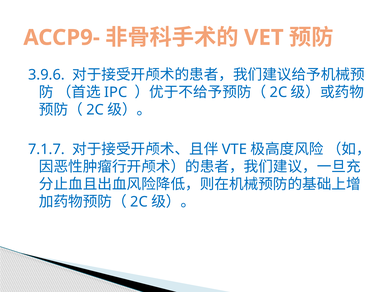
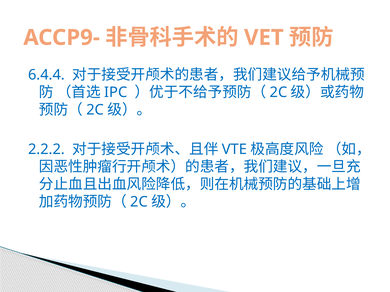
3.9.6: 3.9.6 -> 6.4.4 (46, 75)
7.1.7: 7.1.7 -> 2.2.2 (46, 150)
